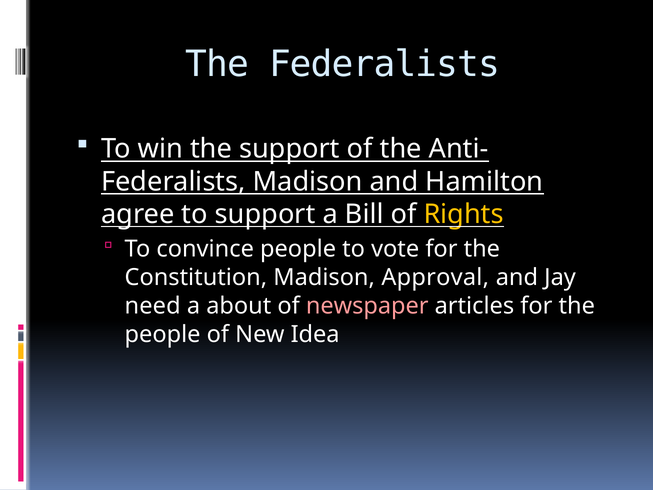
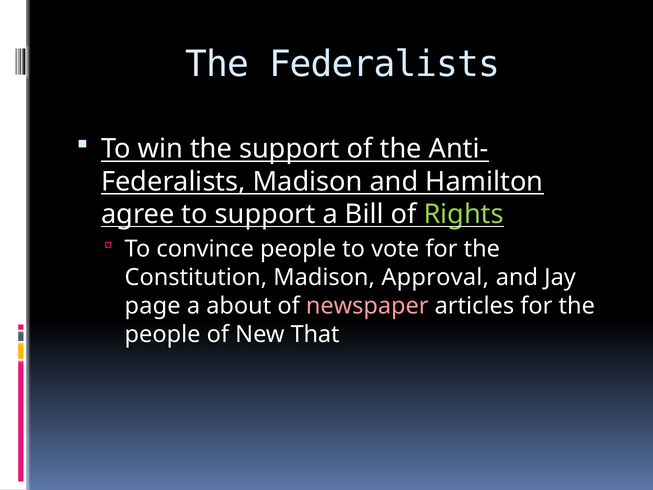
Rights colour: yellow -> light green (464, 214)
need: need -> page (153, 306)
Idea: Idea -> That (315, 334)
